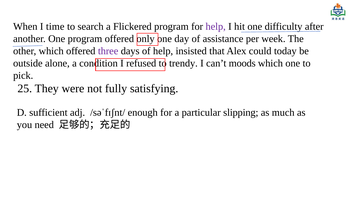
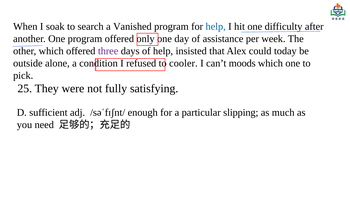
time: time -> soak (55, 27)
Flickered: Flickered -> Vanished (132, 27)
help colour: purple -> blue (216, 27)
trendy: trendy -> cooler (183, 63)
